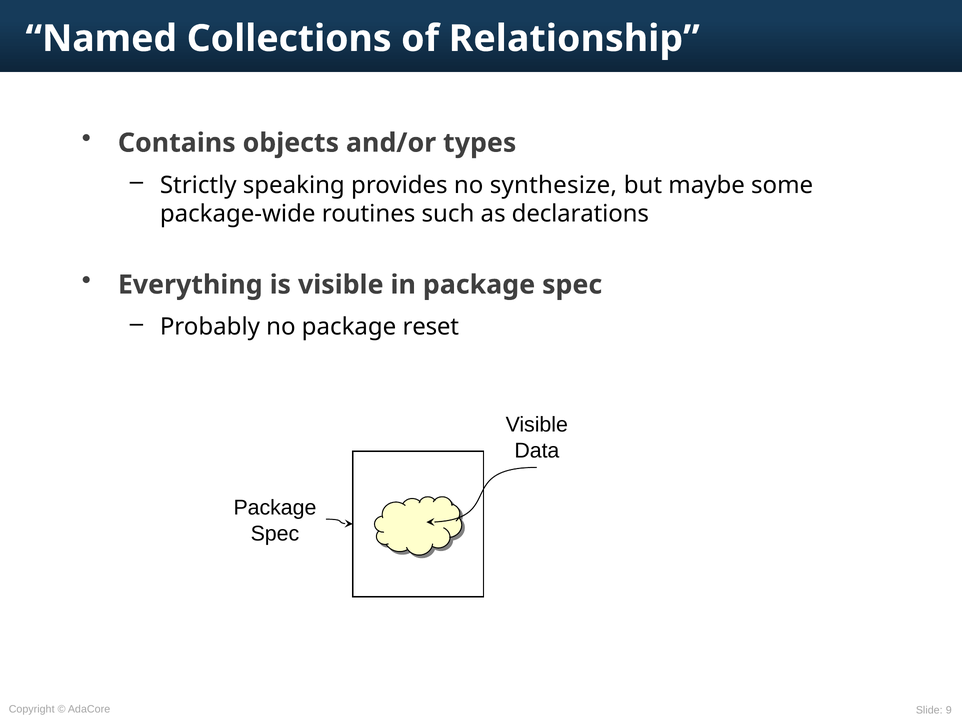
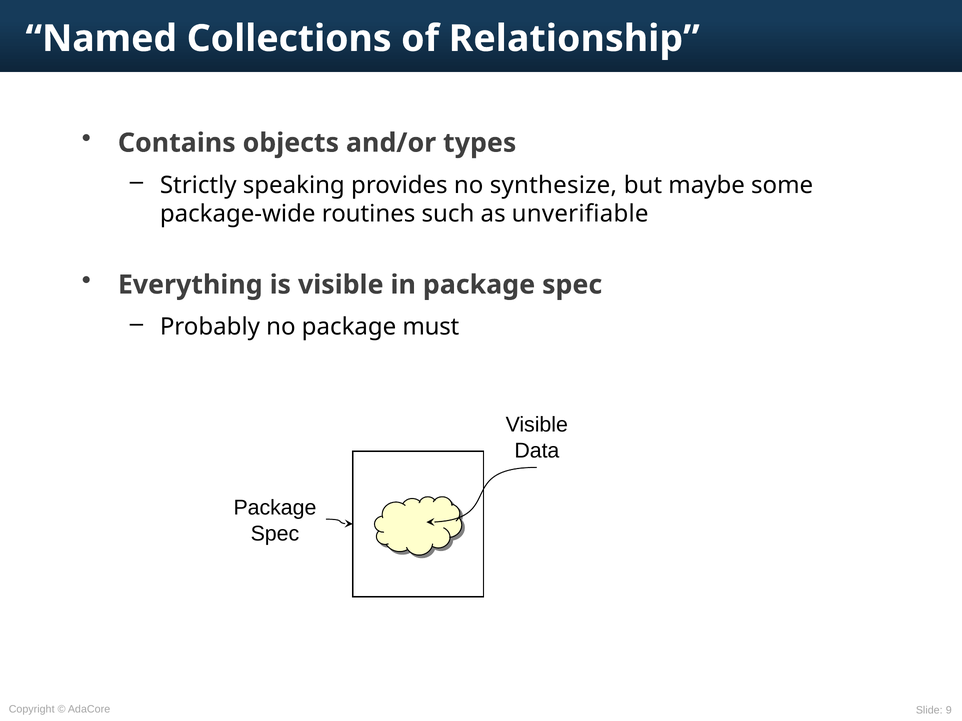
declarations: declarations -> unverifiable (580, 214)
reset: reset -> must (431, 327)
